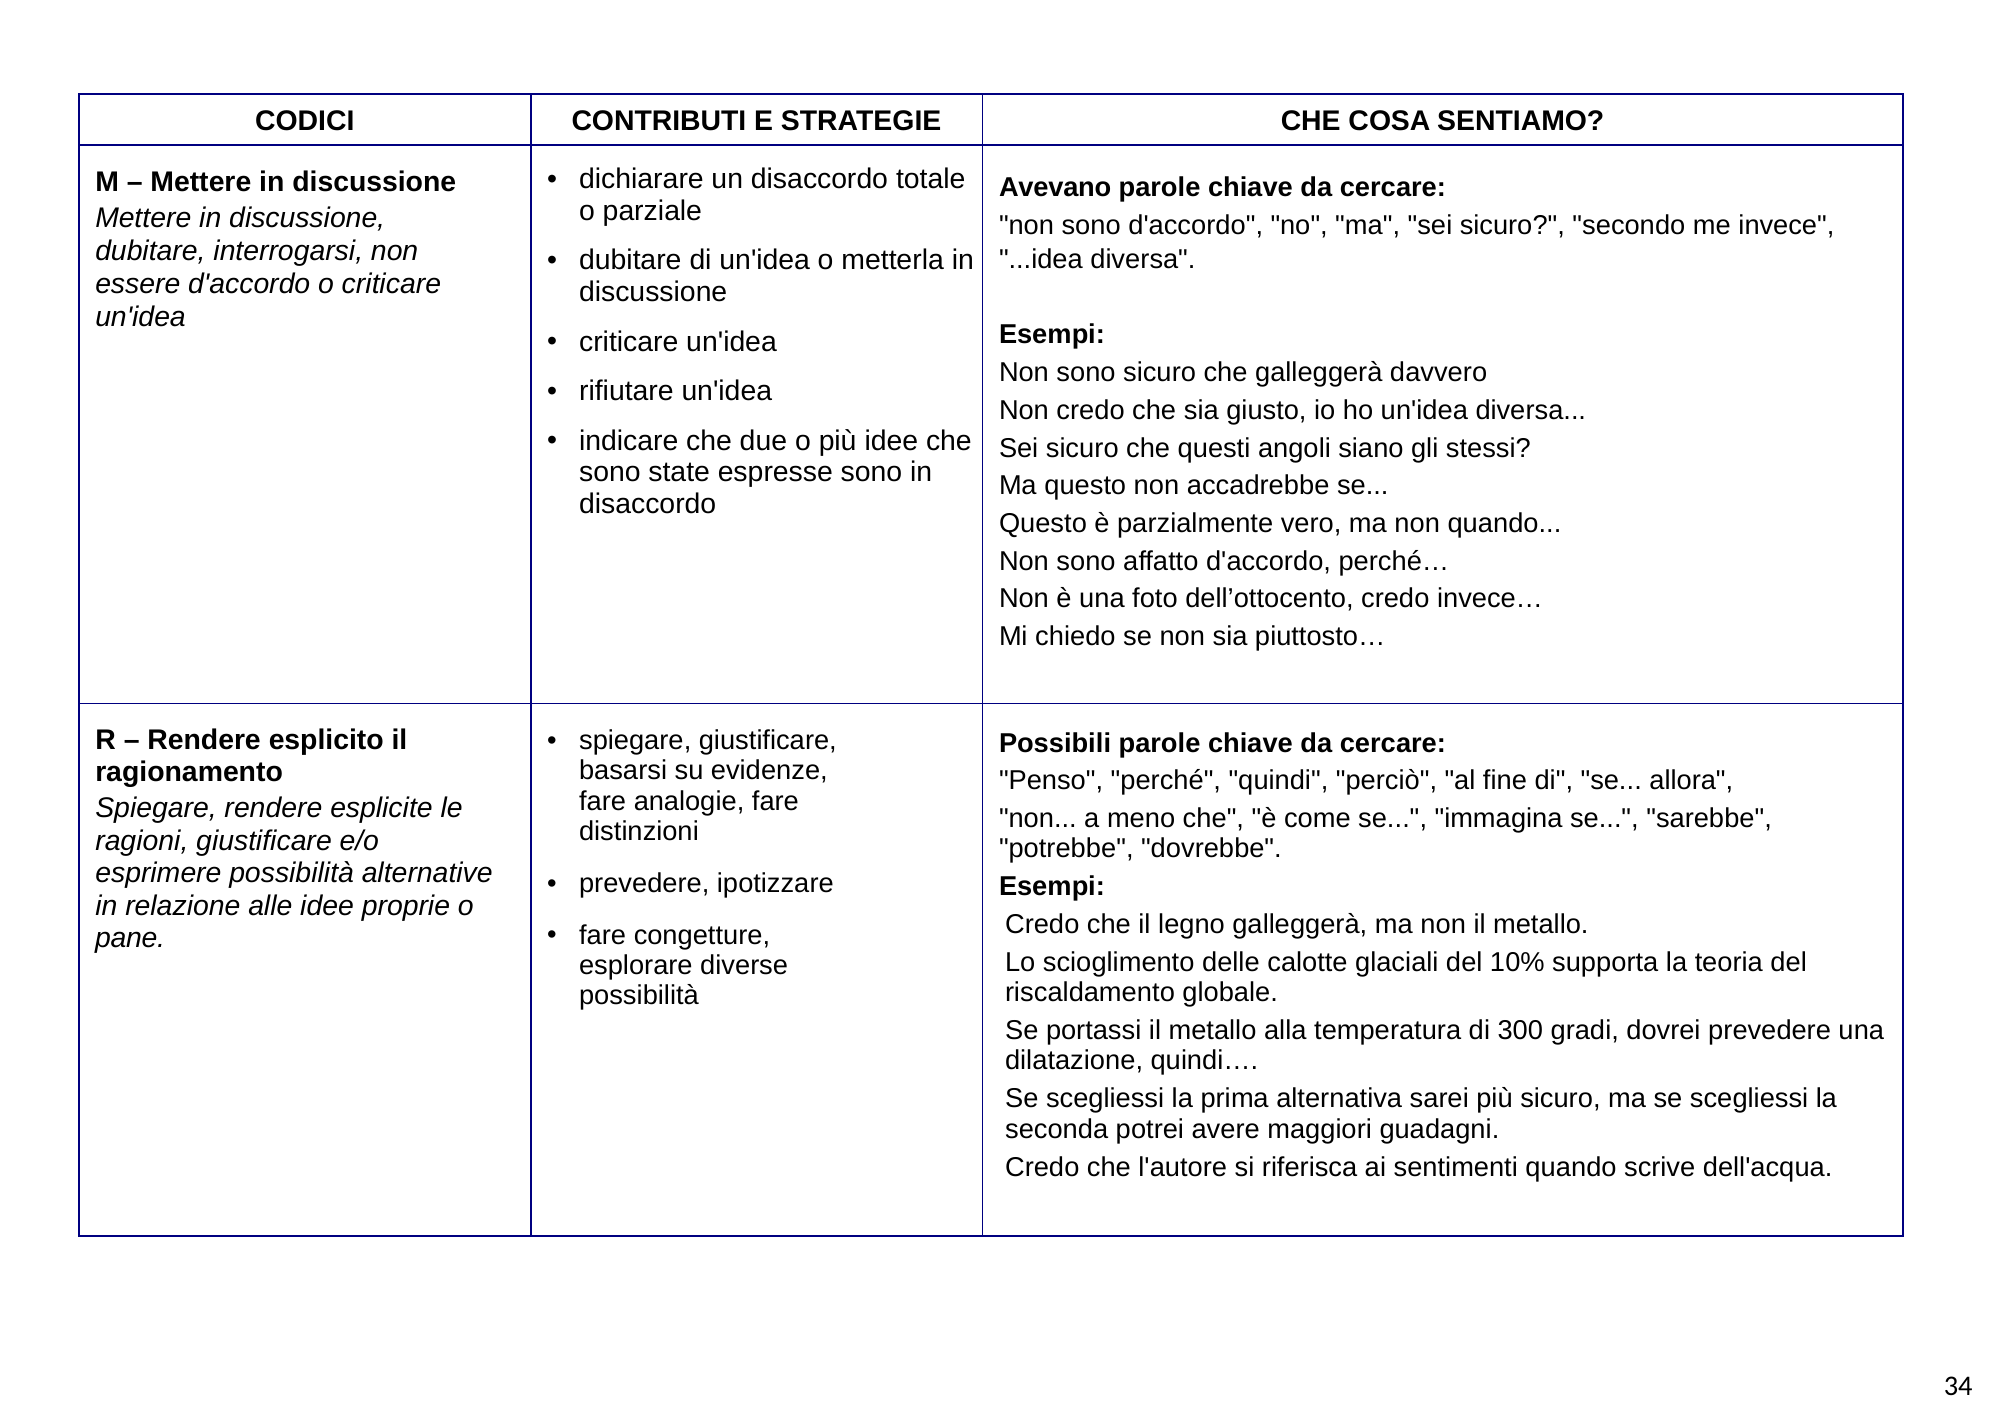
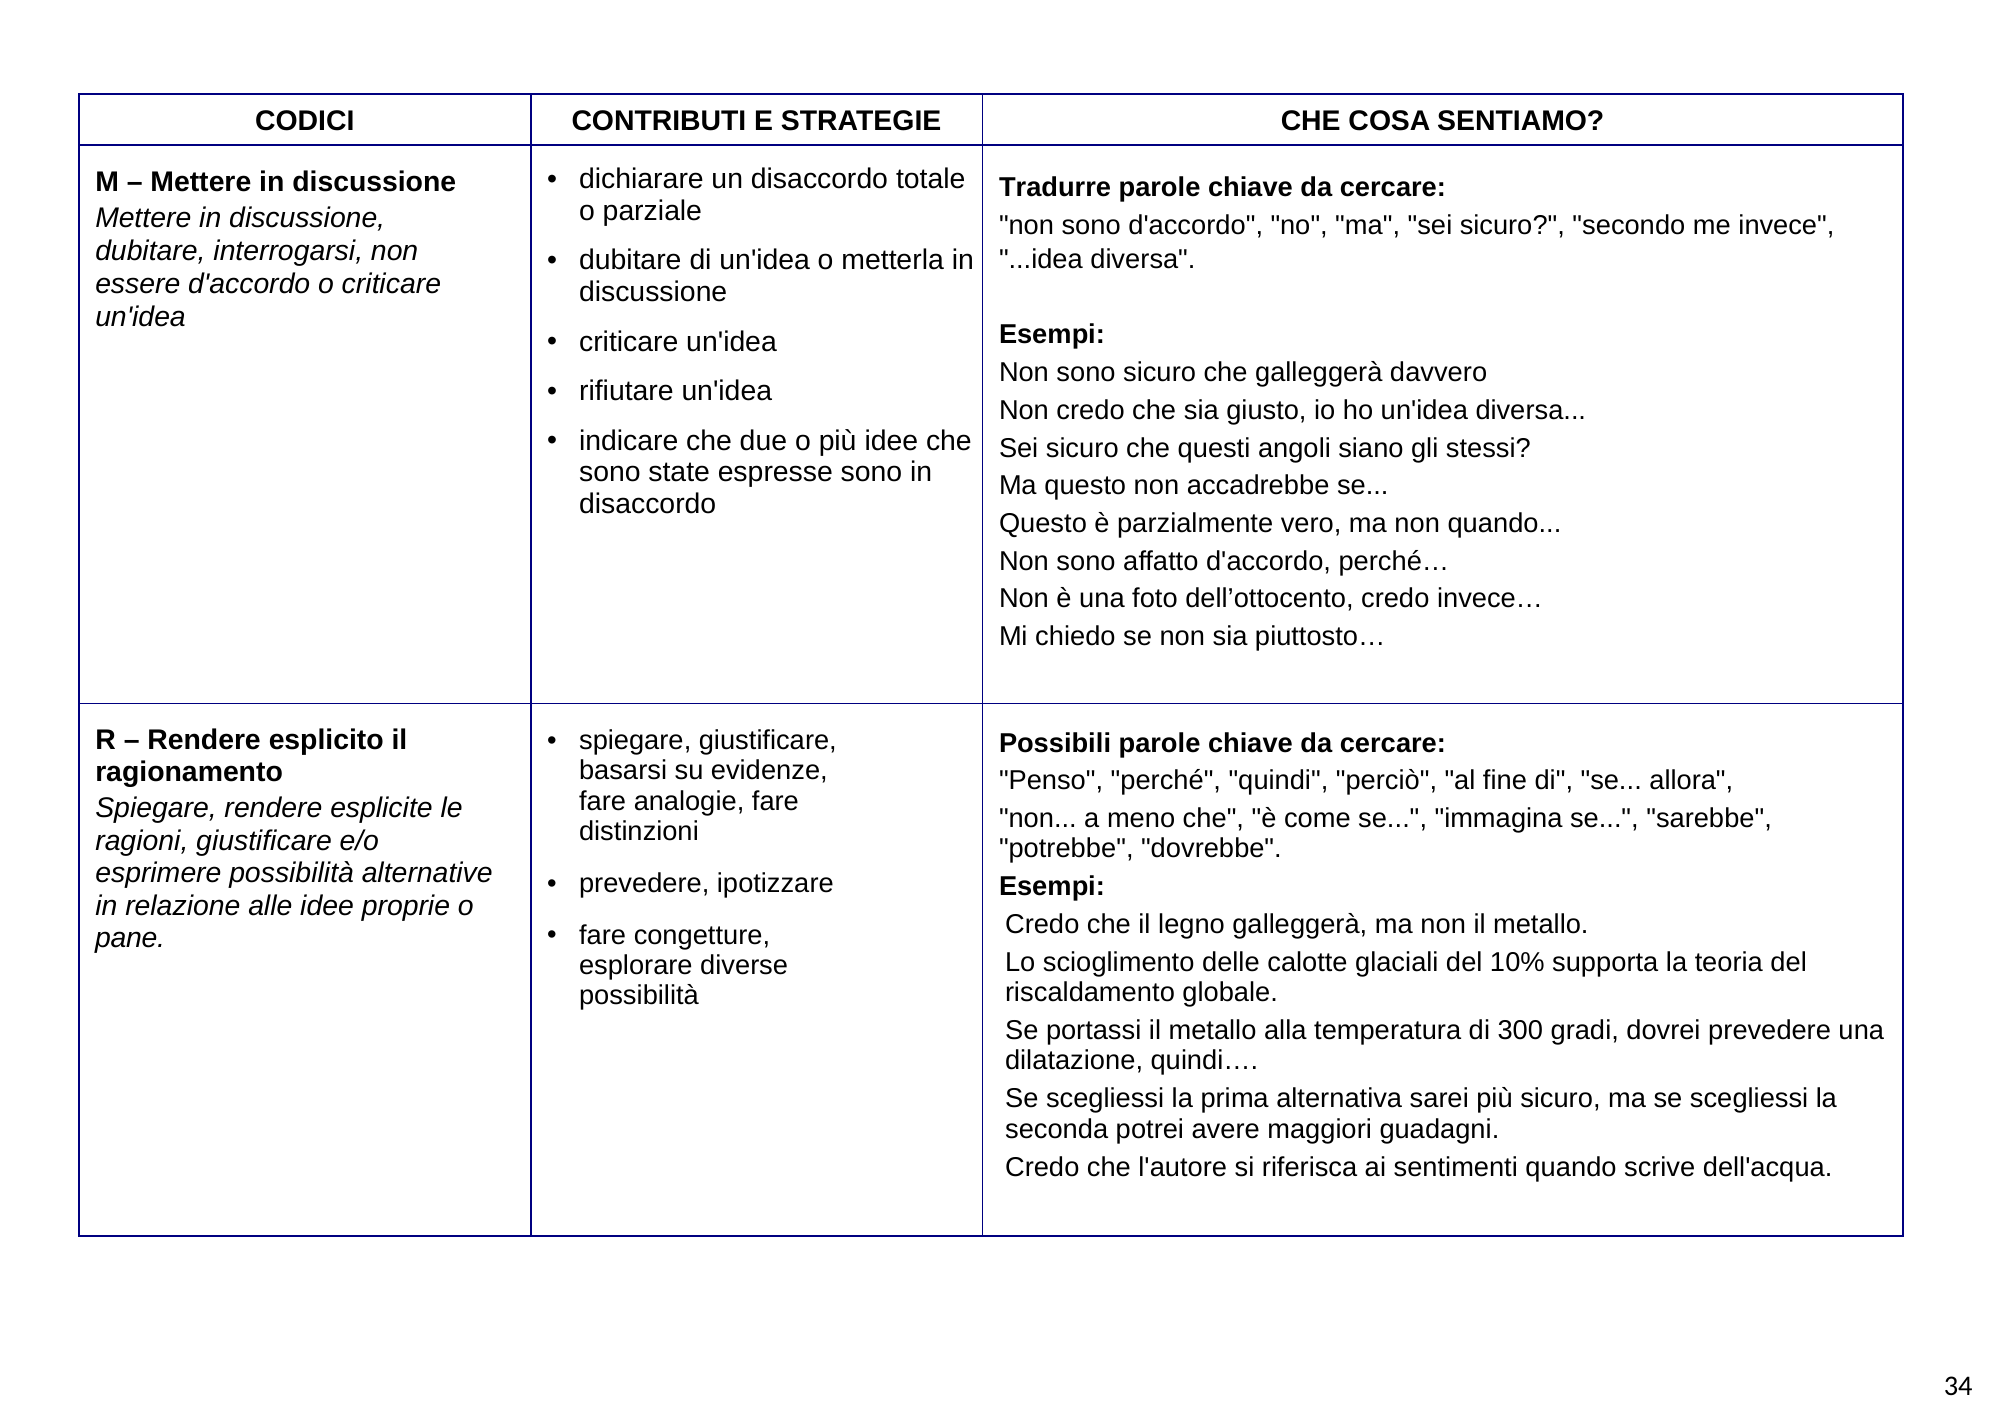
Avevano: Avevano -> Tradurre (1055, 188)
